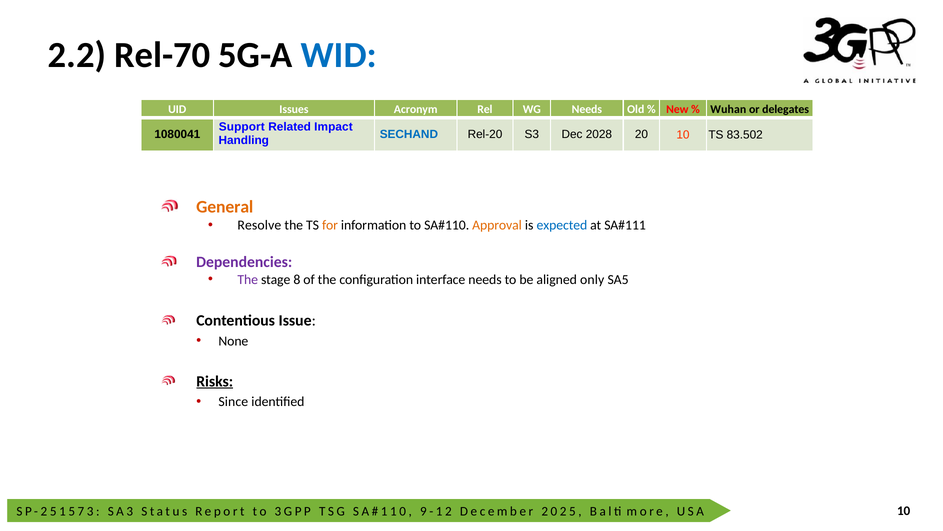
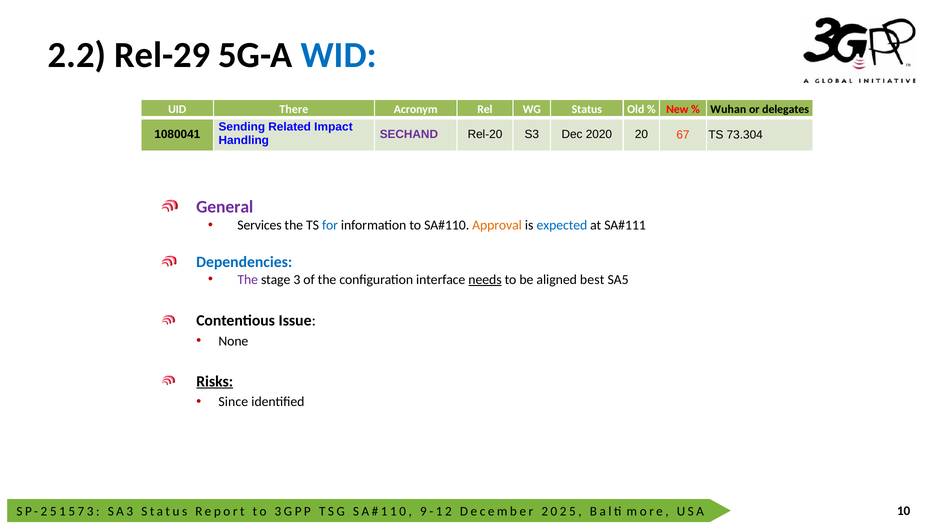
Rel-70: Rel-70 -> Rel-29 (162, 55)
Issues: Issues -> There (294, 109)
WG Needs: Needs -> Status (587, 109)
Support: Support -> Sending (242, 127)
SECHAND colour: blue -> purple (409, 134)
2028: 2028 -> 2020 (599, 134)
20 10: 10 -> 67 (683, 135)
83.502: 83.502 -> 73.304 (745, 135)
General colour: orange -> purple (225, 207)
Resolve: Resolve -> Services (259, 225)
for colour: orange -> blue (330, 225)
Dependencies colour: purple -> blue (244, 262)
8: 8 -> 3 (297, 279)
needs underline: none -> present (485, 279)
only: only -> best (592, 279)
